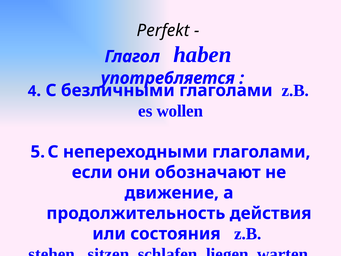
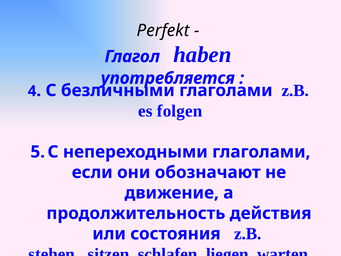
wollen: wollen -> folgen (180, 111)
